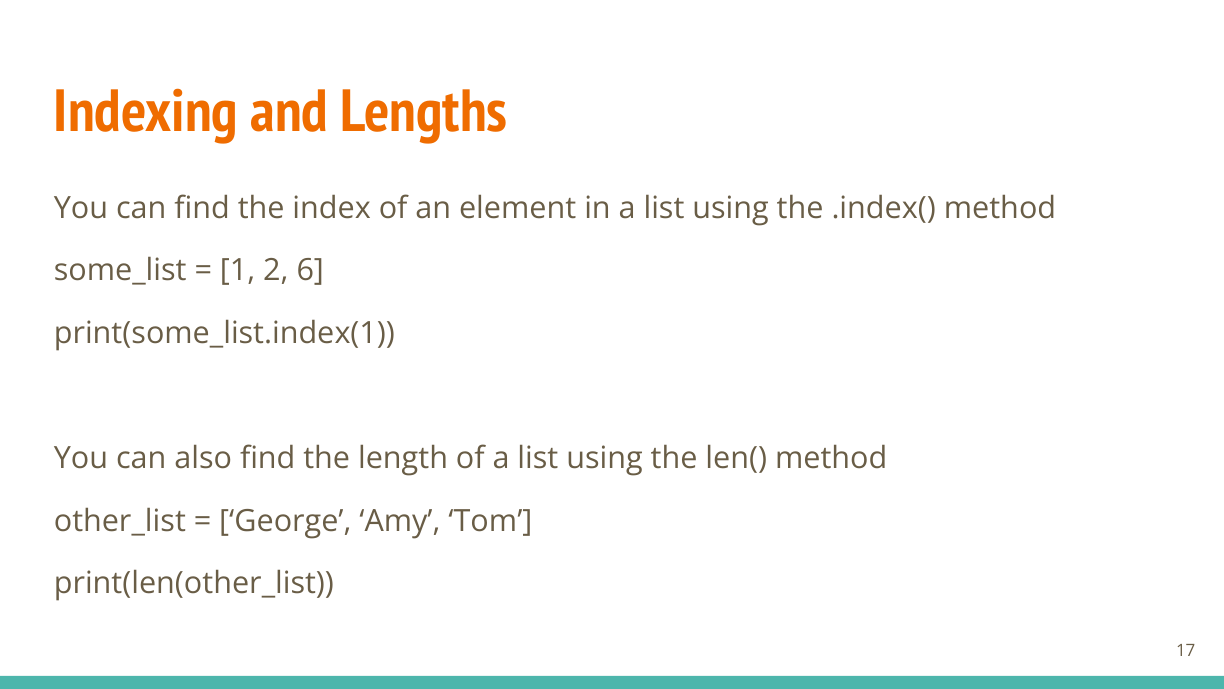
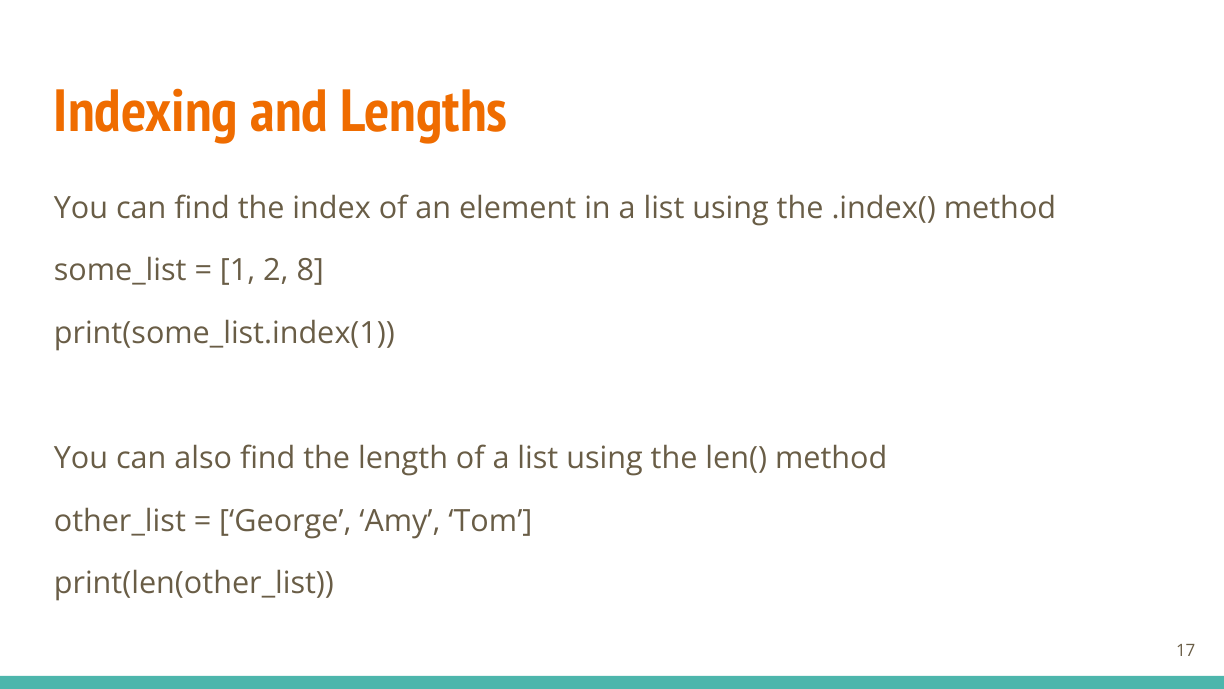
6: 6 -> 8 (310, 270)
